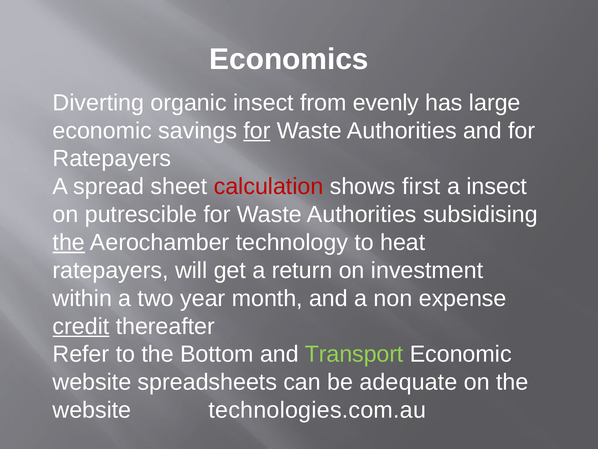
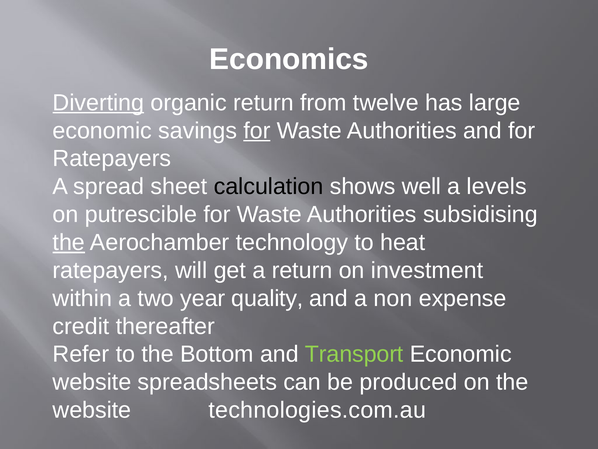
Diverting underline: none -> present (98, 103)
organic insect: insect -> return (263, 103)
evenly: evenly -> twelve (386, 103)
calculation colour: red -> black (269, 186)
first: first -> well (421, 186)
a insect: insect -> levels (497, 186)
month: month -> quality (267, 298)
credit underline: present -> none (81, 326)
adequate: adequate -> produced (408, 382)
